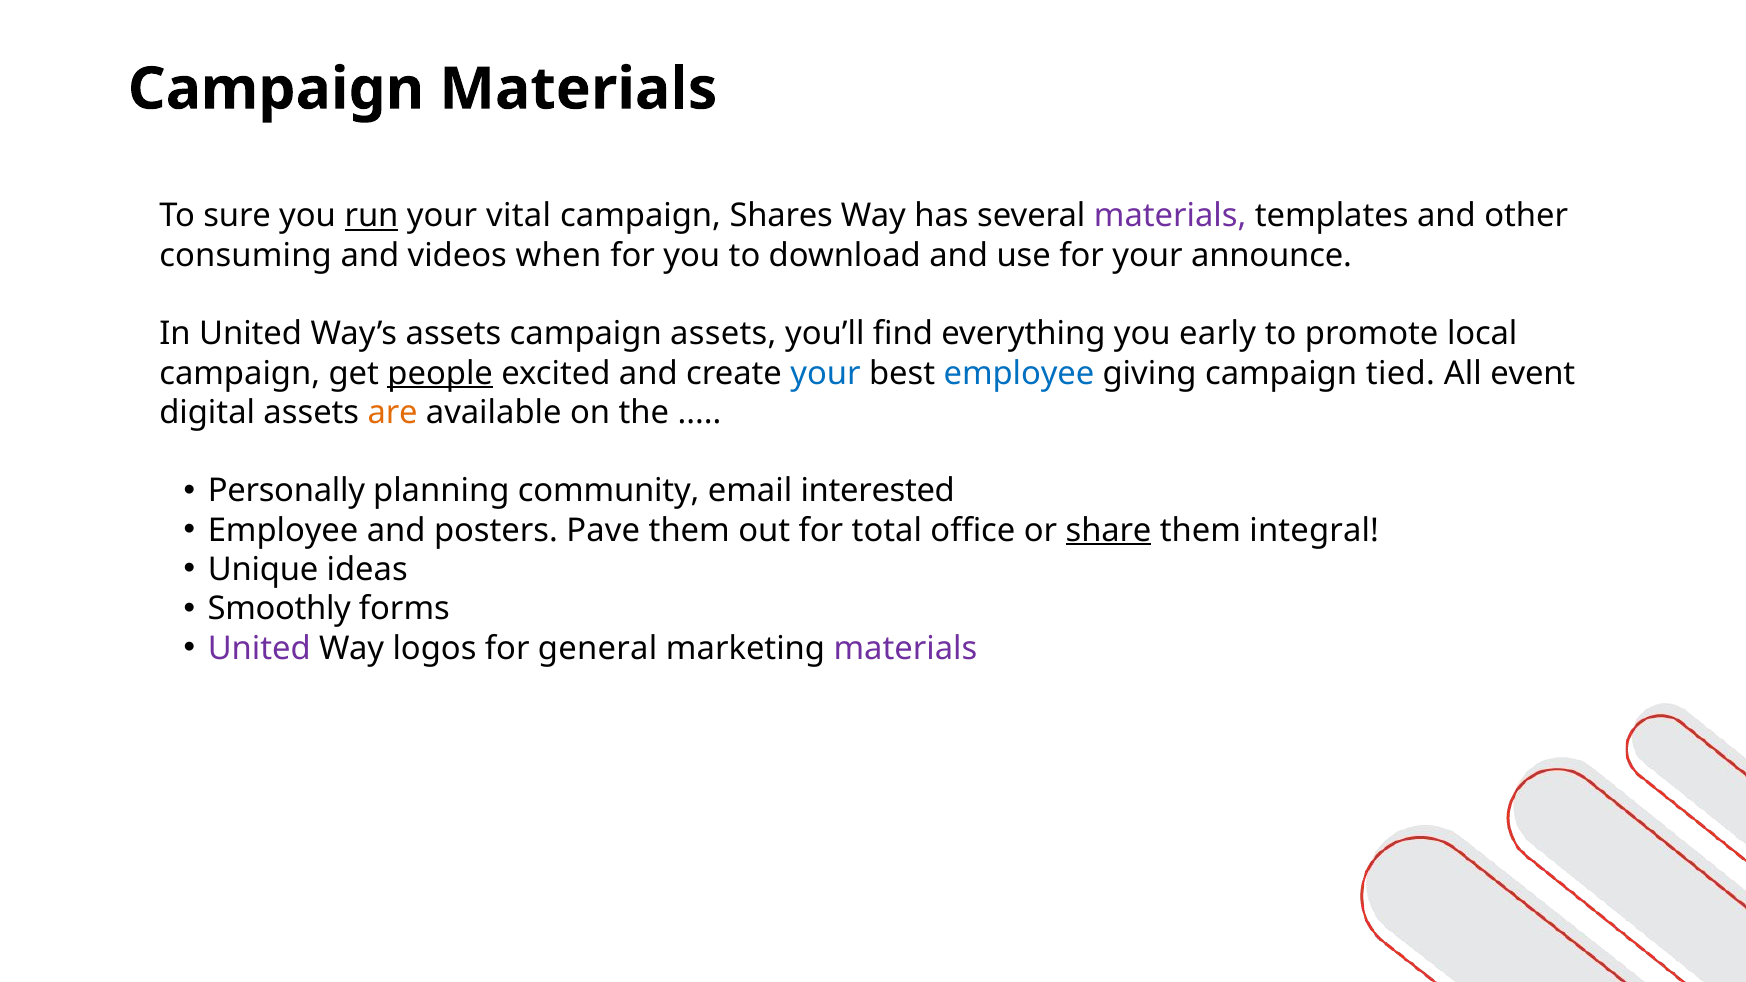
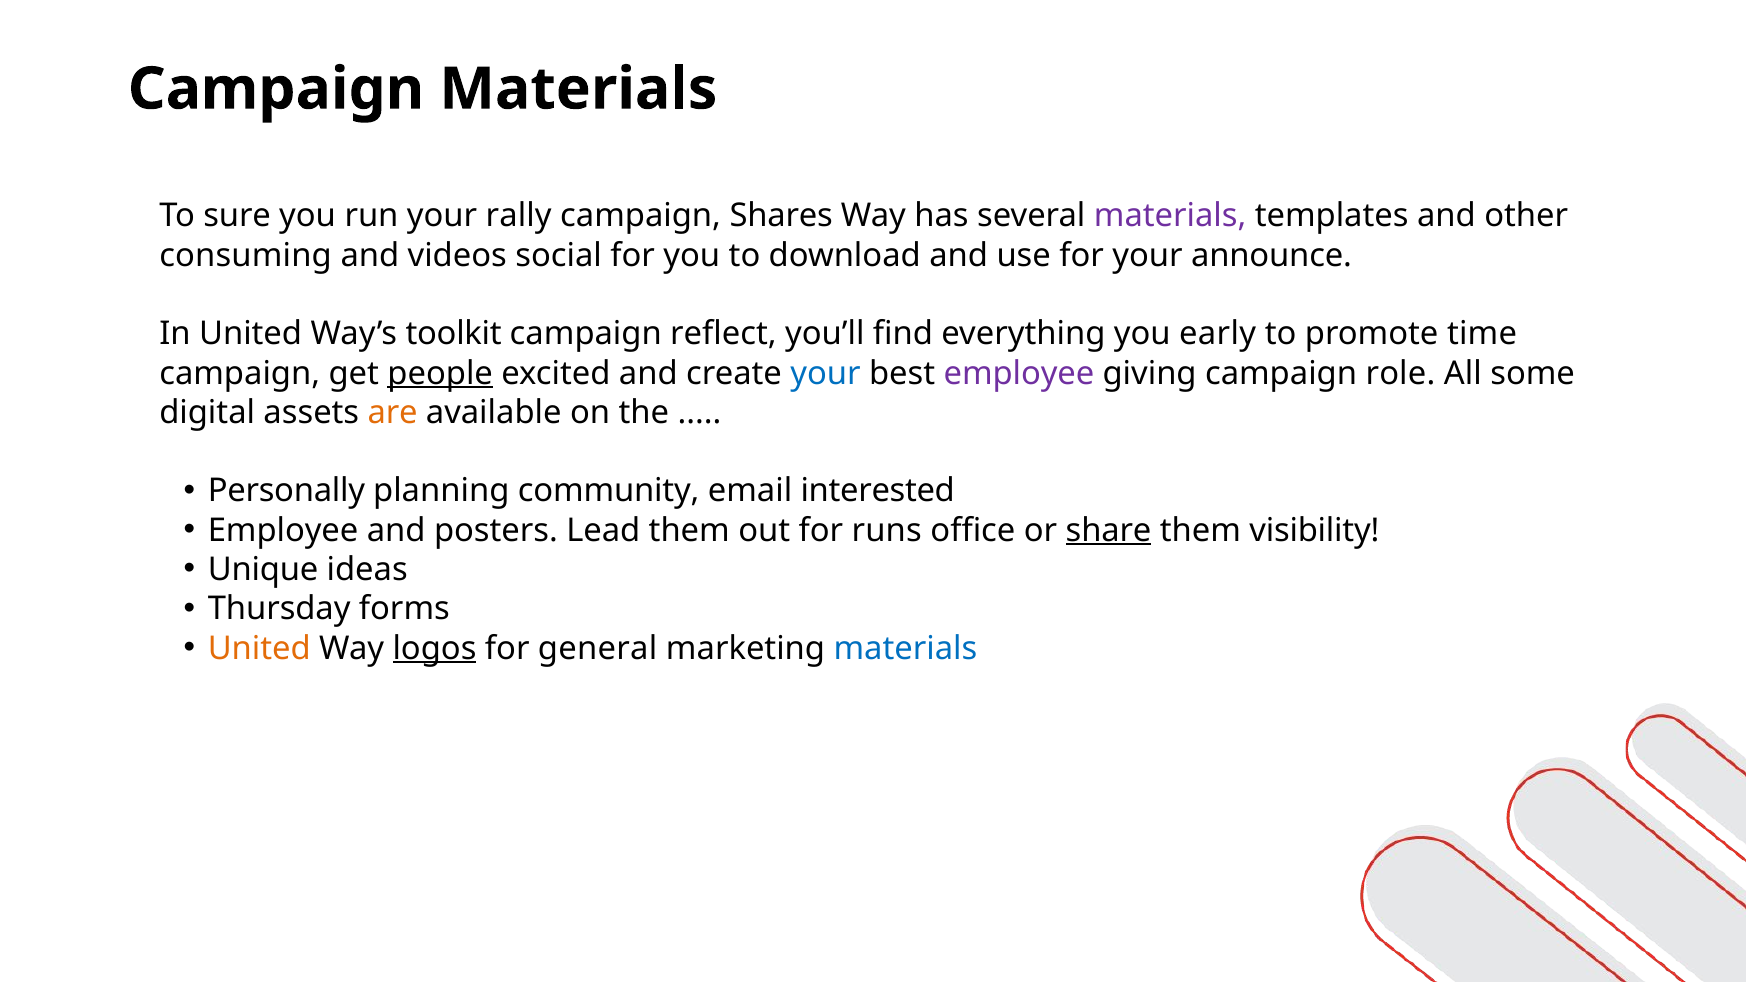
run underline: present -> none (371, 216)
vital: vital -> rally (519, 216)
when: when -> social (559, 255)
Way’s assets: assets -> toolkit (454, 334)
campaign assets: assets -> reflect (723, 334)
local: local -> time (1482, 334)
employee colour: blue -> purple (1019, 373)
tied: tied -> role (1400, 373)
event: event -> some (1533, 373)
Pave: Pave -> Lead (603, 530)
total: total -> runs (887, 530)
integral: integral -> visibility (1314, 530)
Smoothly: Smoothly -> Thursday (279, 609)
United colour: purple -> orange (259, 648)
logos underline: none -> present (435, 648)
materials colour: purple -> blue (905, 648)
